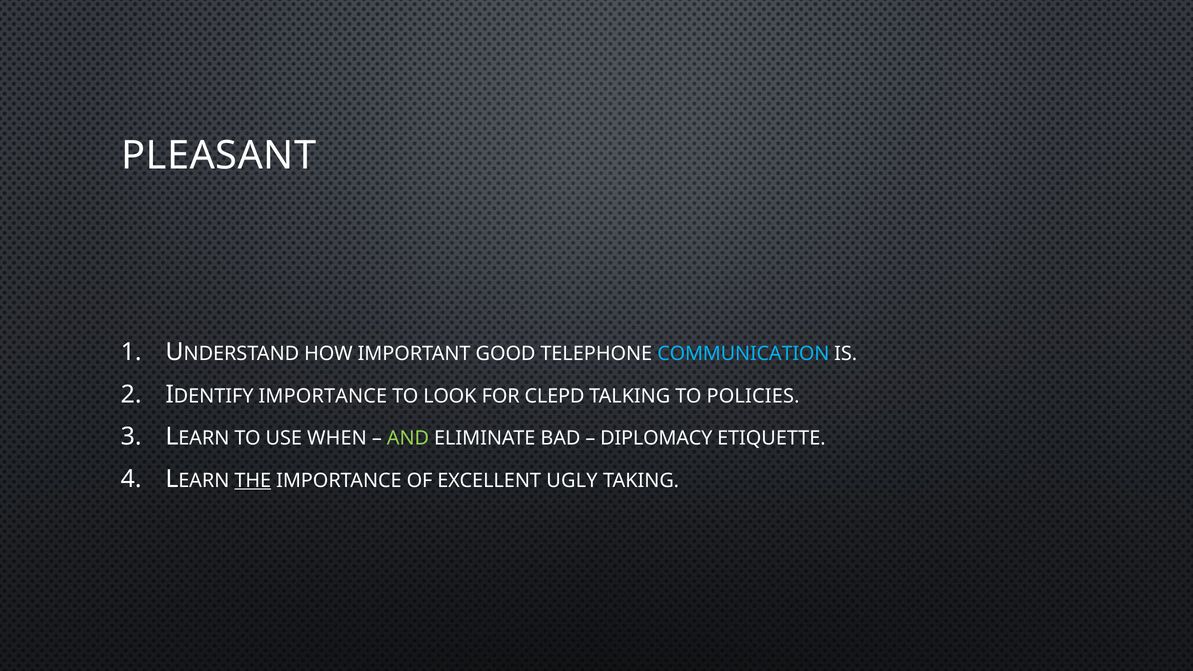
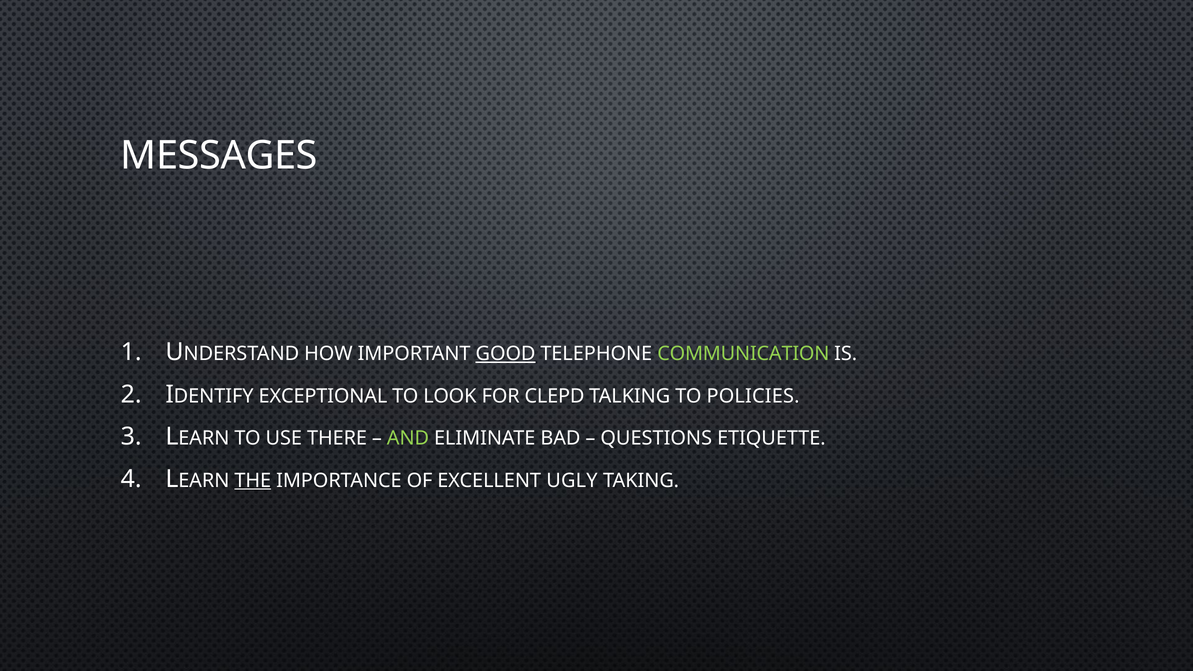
PLEASANT: PLEASANT -> MESSAGES (219, 156)
GOOD underline: none -> present (506, 354)
COMMUNICATION colour: light blue -> light green (743, 354)
IMPORTANCE: IMPORTANCE -> EXCEPTIONAL (323, 396)
WHEN: WHEN -> THERE (337, 438)
DIPLOMACY: DIPLOMACY -> QUESTIONS (656, 438)
